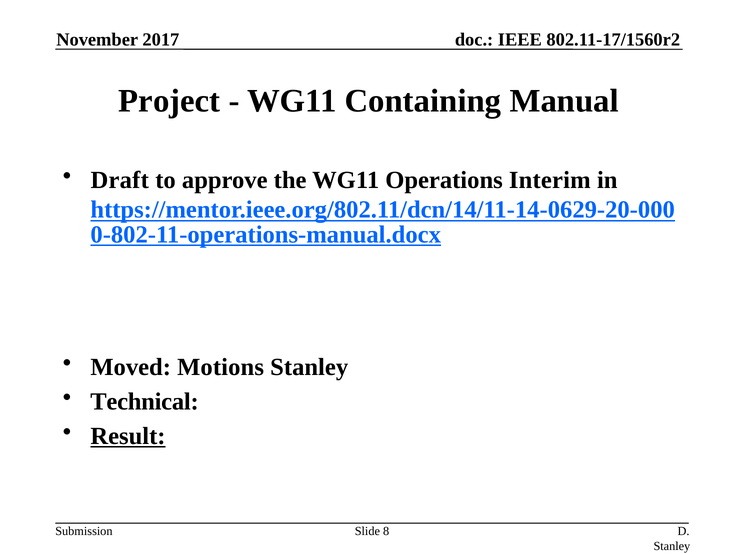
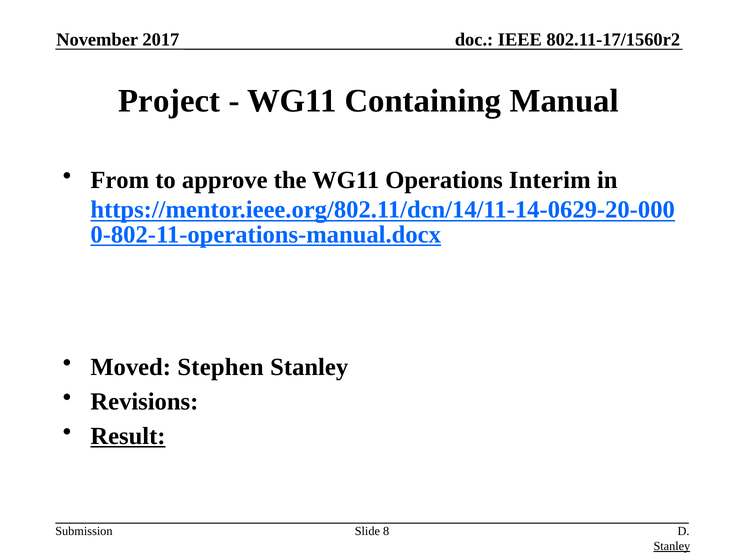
Draft: Draft -> From (120, 180)
Motions: Motions -> Stephen (220, 367)
Technical: Technical -> Revisions (144, 401)
Stanley underline: none -> present (672, 546)
